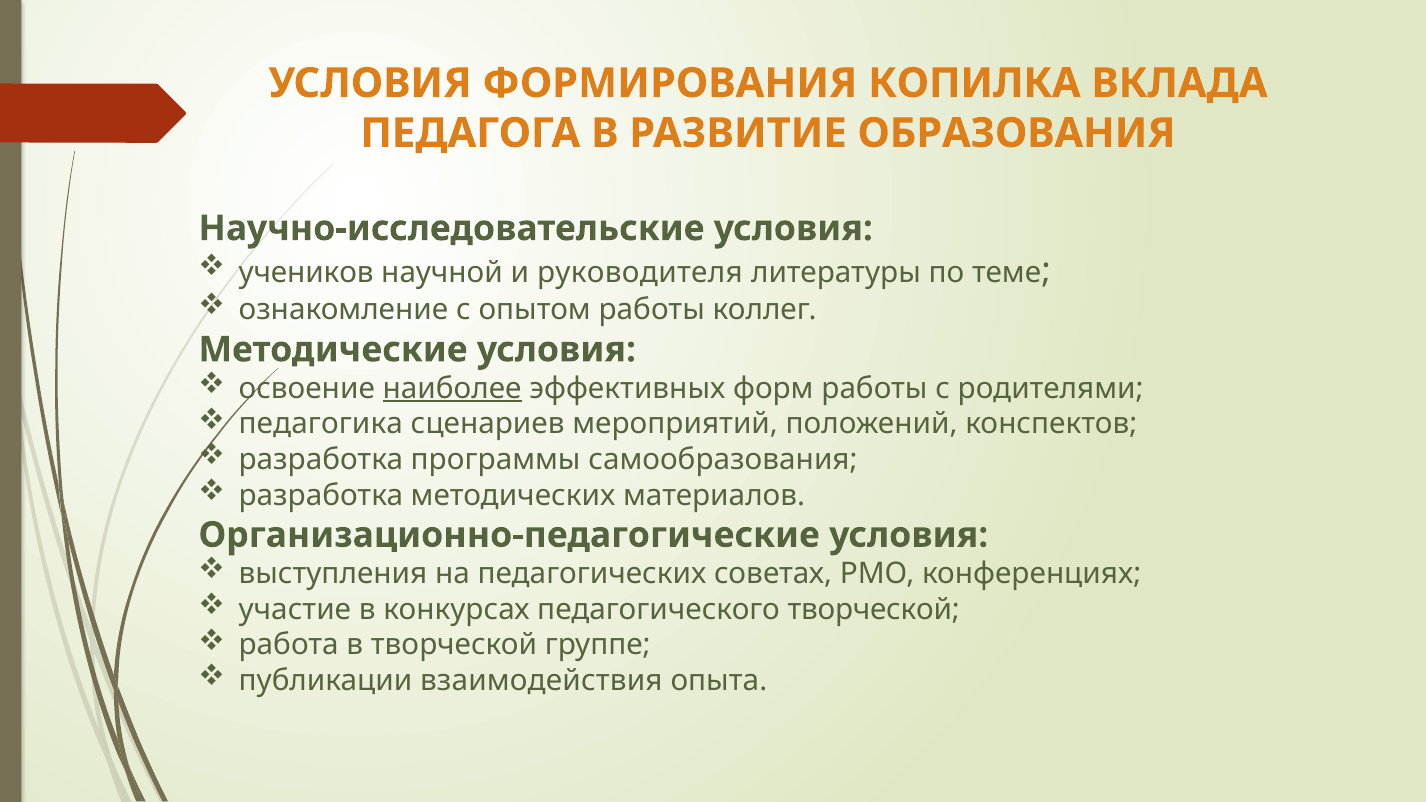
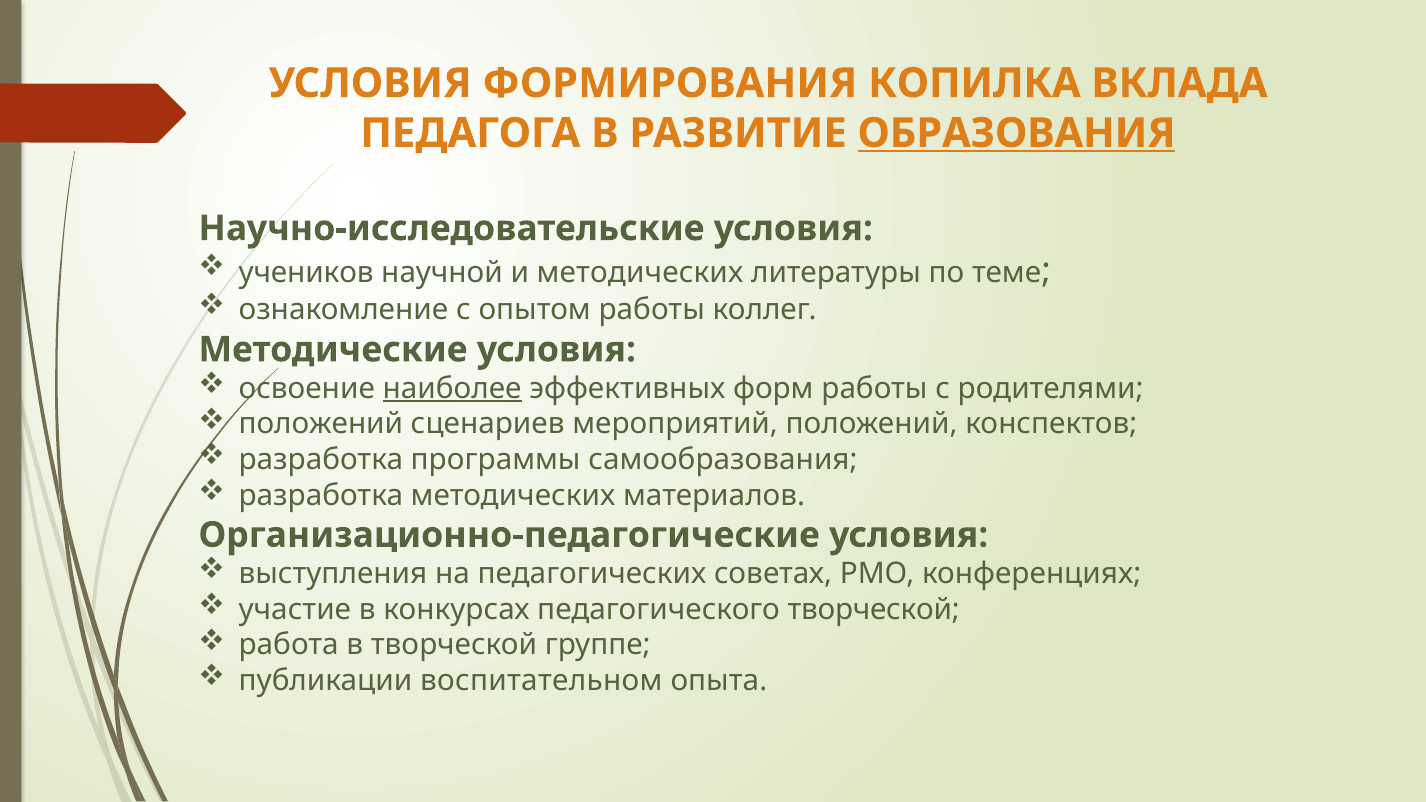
ОБРАЗОВАНИЯ underline: none -> present (1017, 133)
и руководителя: руководителя -> методических (640, 273)
педагогика: педагогика -> положений (321, 424)
взаимодействия: взаимодействия -> воспитательном (541, 681)
